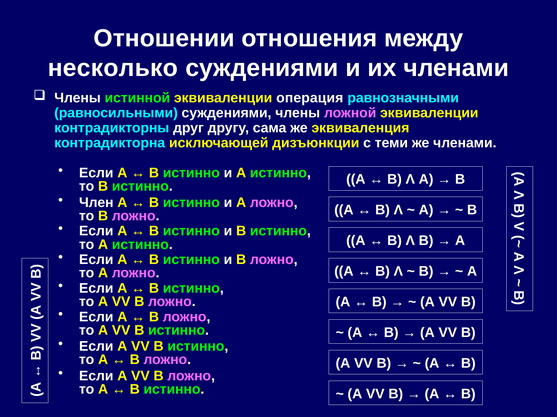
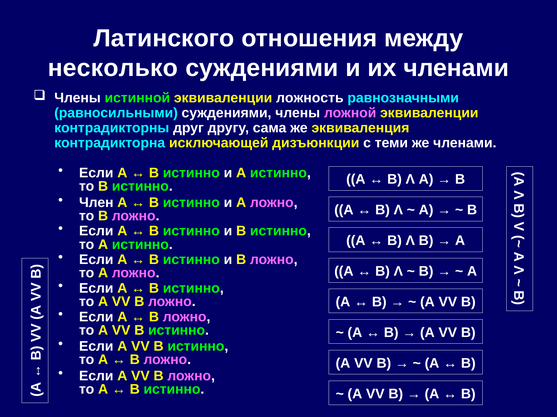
Отношении: Отношении -> Латинского (164, 38)
операция: операция -> ложность (310, 98)
